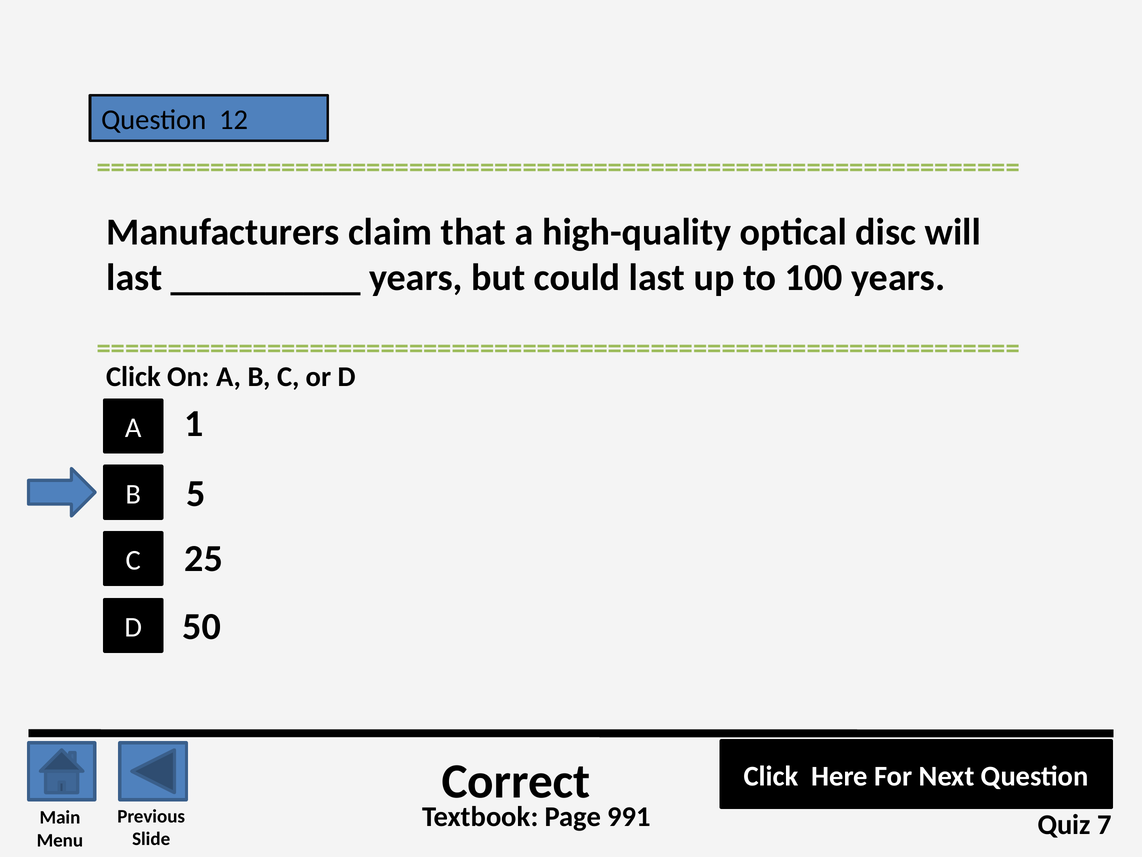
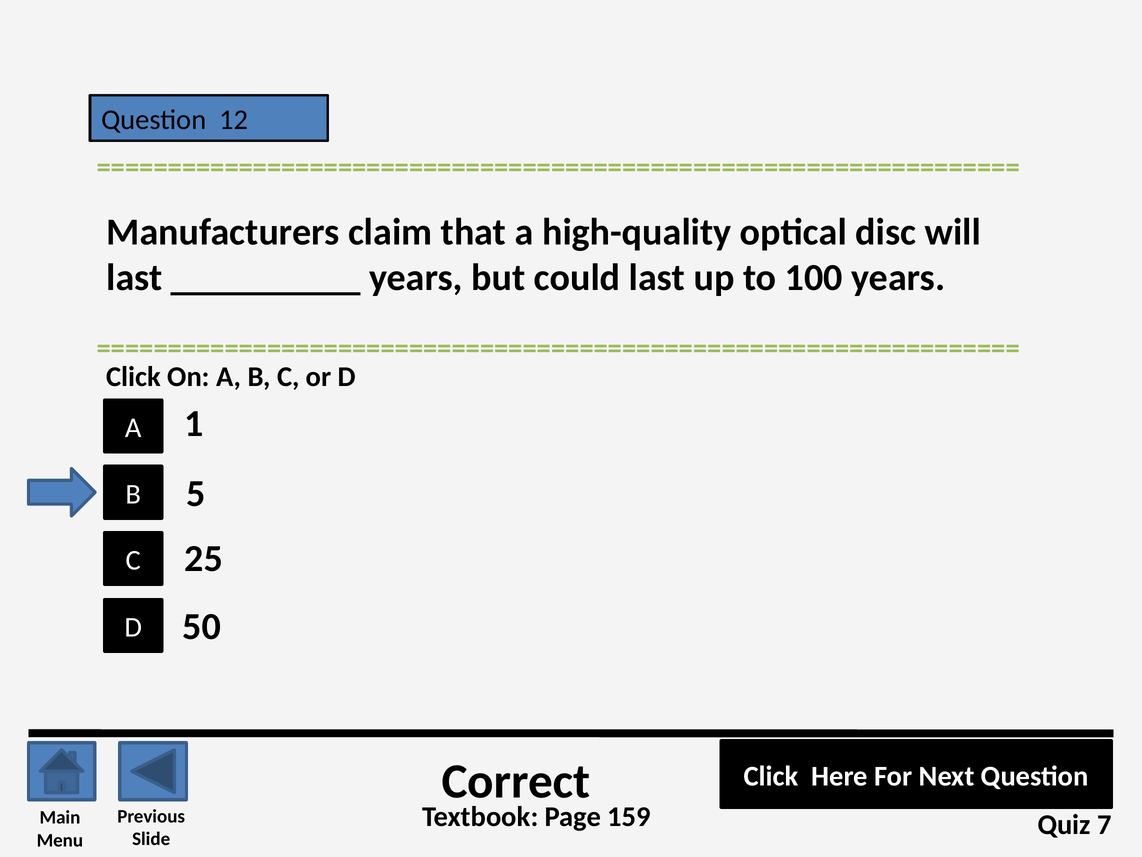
991: 991 -> 159 (629, 816)
